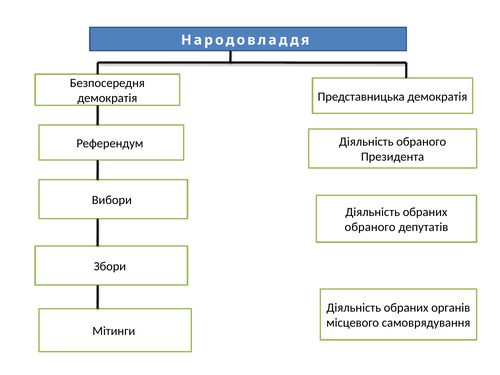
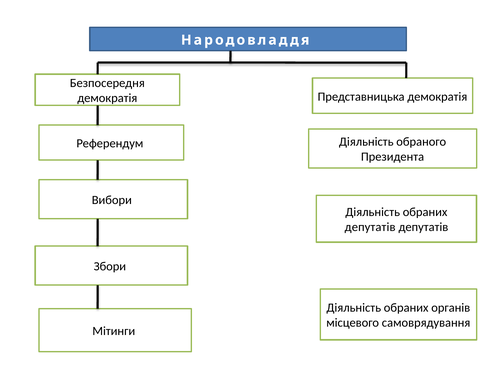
обраного: обраного -> депутатів (370, 227)
